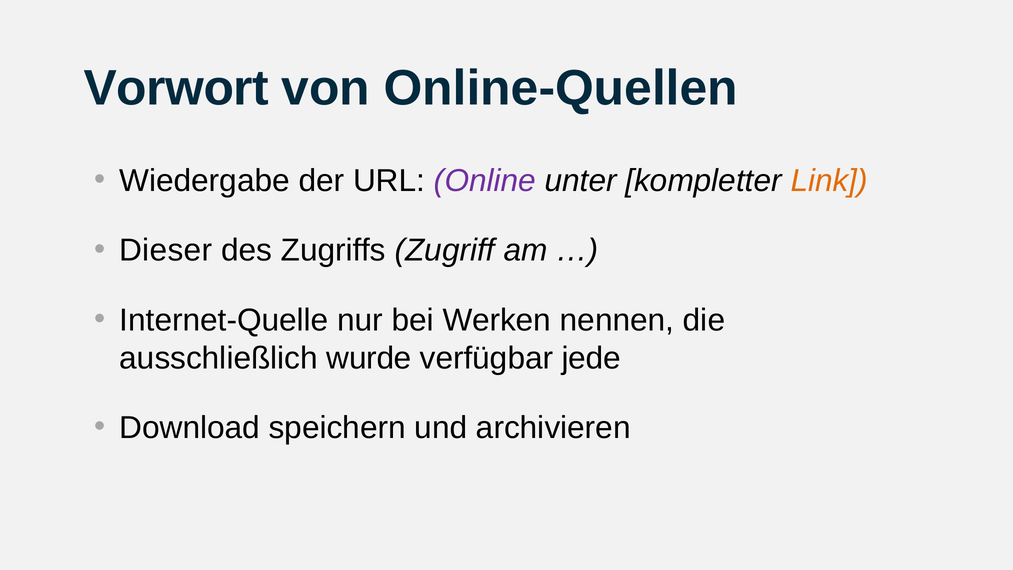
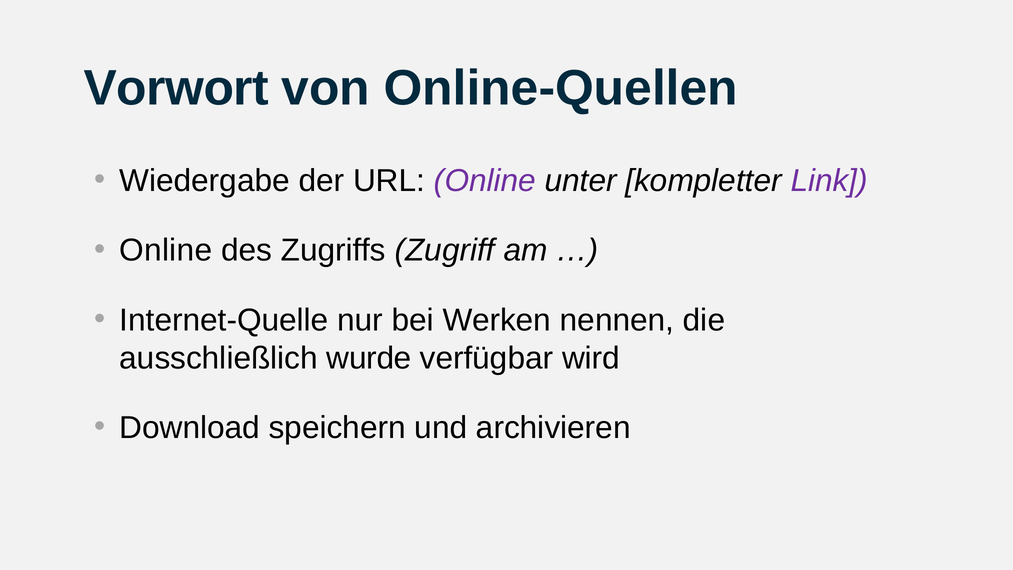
Link colour: orange -> purple (829, 181)
Dieser: Dieser -> Online (166, 250)
jede: jede -> wird (591, 358)
